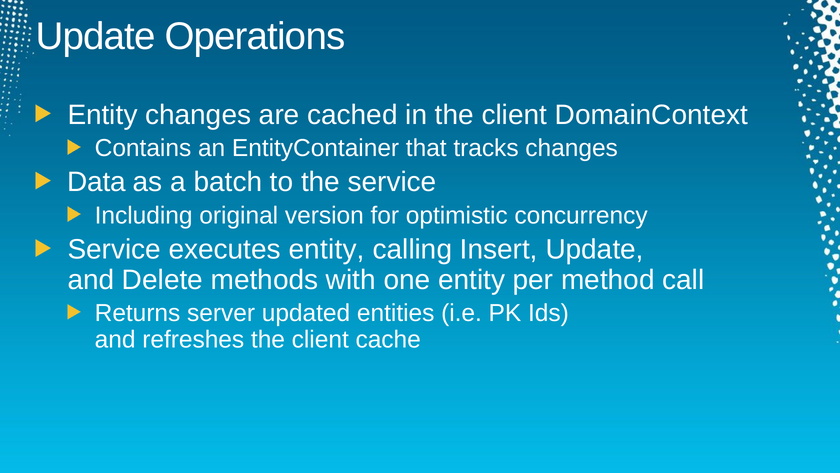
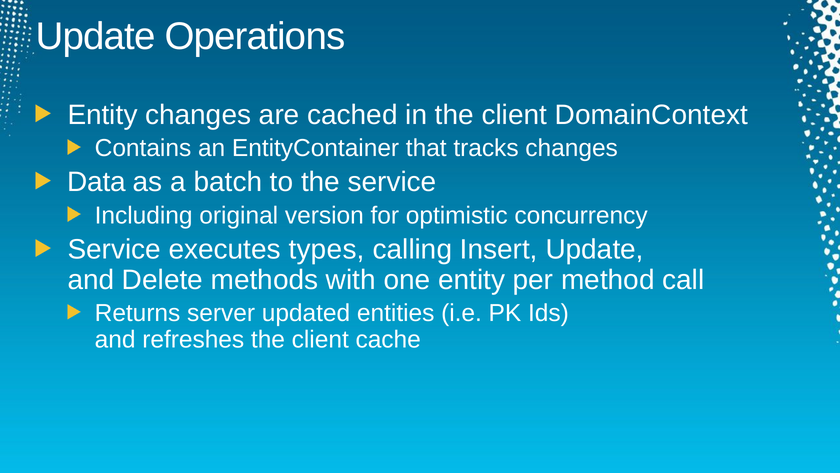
executes entity: entity -> types (327, 249)
